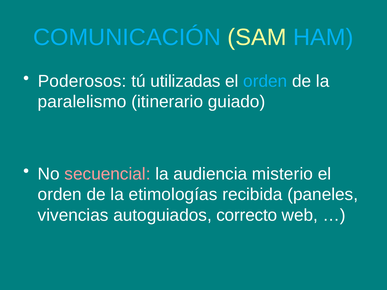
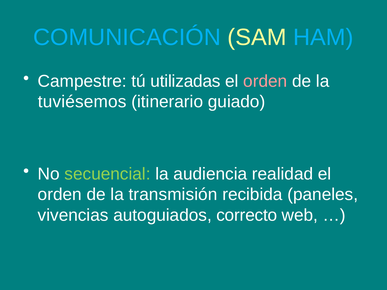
Poderosos: Poderosos -> Campestre (82, 81)
orden colour: light blue -> pink (265, 81)
paralelismo: paralelismo -> tuviésemos (82, 102)
secuencial colour: pink -> light green (108, 174)
misterio: misterio -> realidad (283, 174)
etimologías: etimologías -> transmisión (173, 195)
